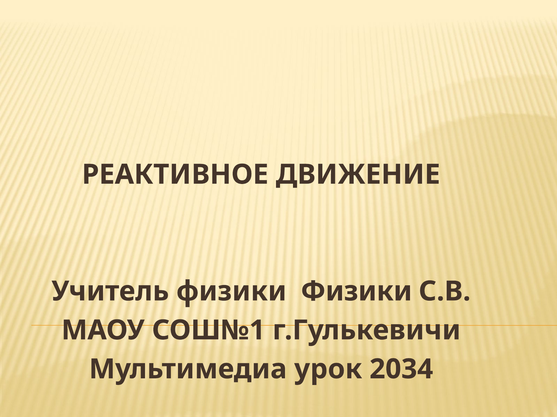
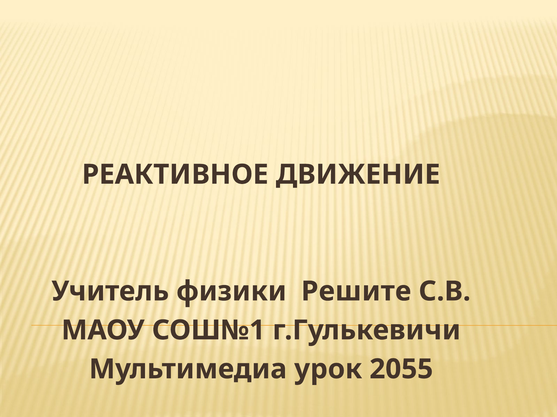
физики Физики: Физики -> Решите (356, 292)
2034: 2034 -> 2055 (401, 370)
